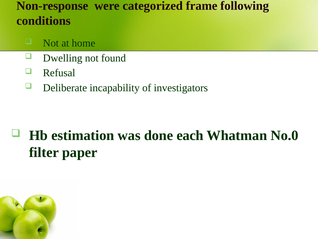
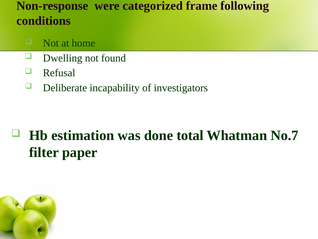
each: each -> total (190, 135)
No.0: No.0 -> No.7 (285, 135)
